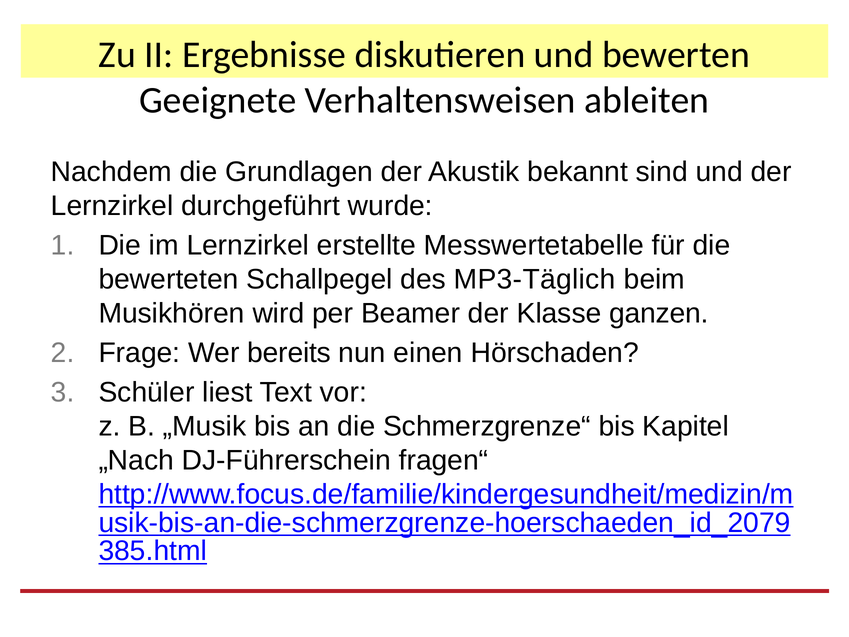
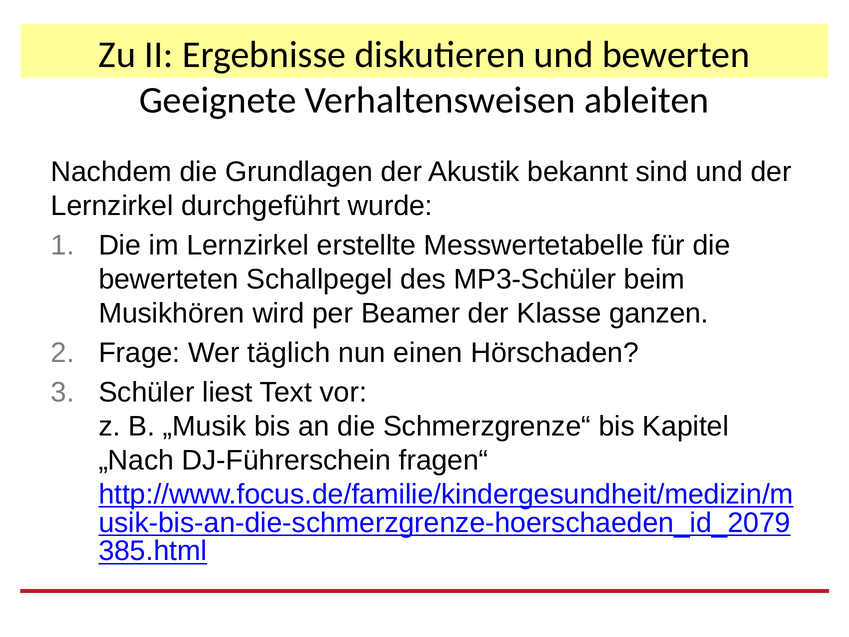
MP3-Täglich: MP3-Täglich -> MP3-Schüler (535, 279)
bereits: bereits -> täglich (289, 353)
